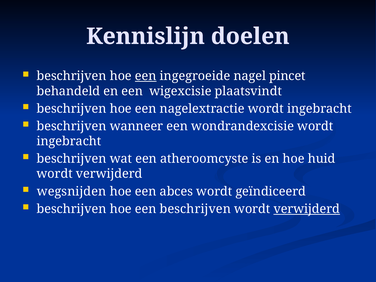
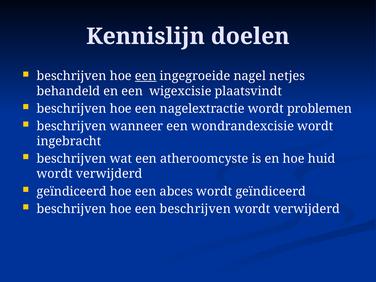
pincet: pincet -> netjes (287, 76)
nagelextractie wordt ingebracht: ingebracht -> problemen (319, 109)
wegsnijden: wegsnijden -> geïndiceerd (72, 191)
verwijderd underline: present -> none (307, 209)
